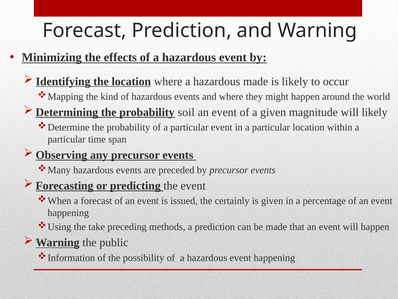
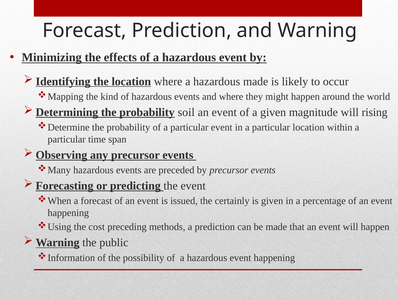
will likely: likely -> rising (375, 112)
take: take -> cost (97, 227)
